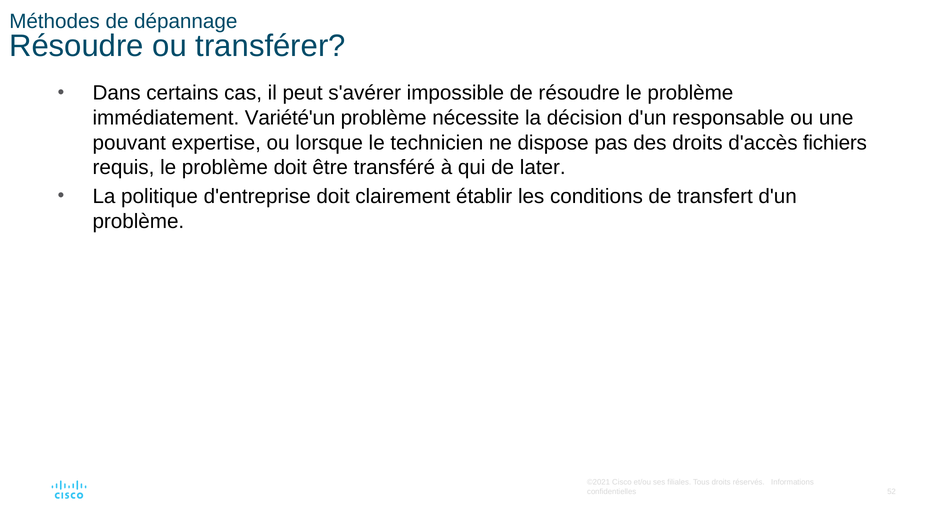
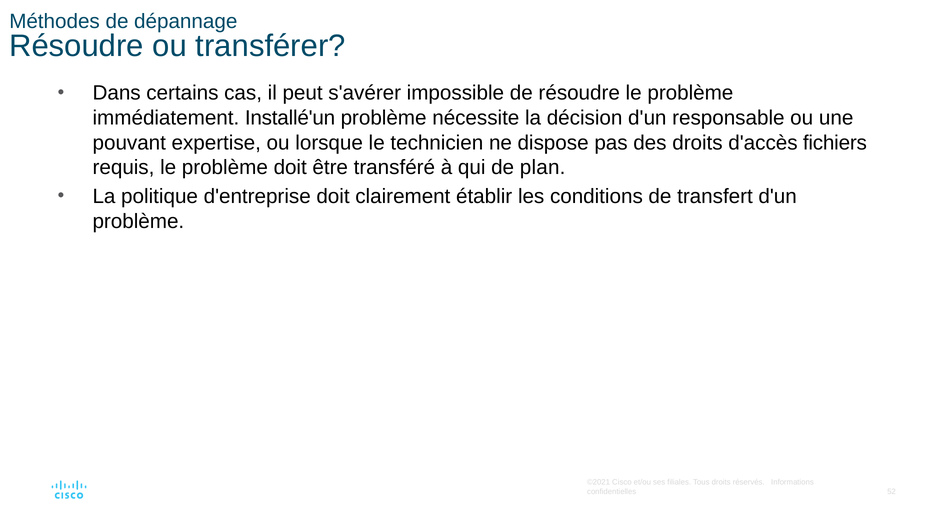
Variété'un: Variété'un -> Installé'un (290, 118)
later: later -> plan (543, 167)
